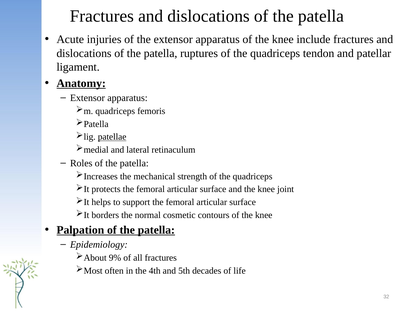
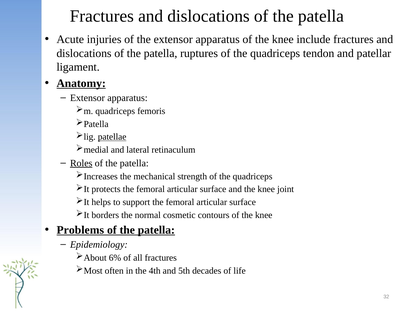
Roles underline: none -> present (81, 163)
Palpation: Palpation -> Problems (80, 230)
9%: 9% -> 6% (115, 257)
